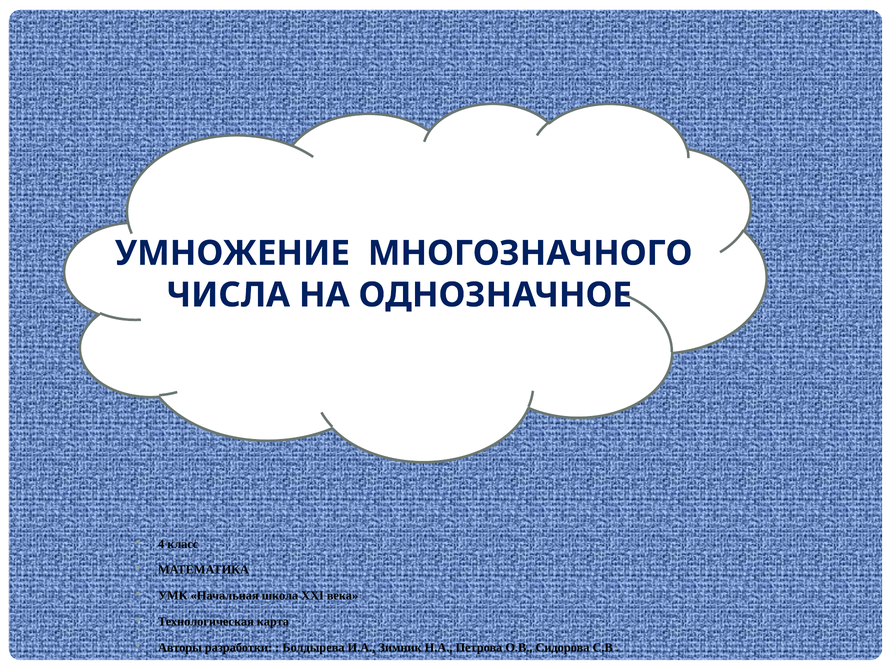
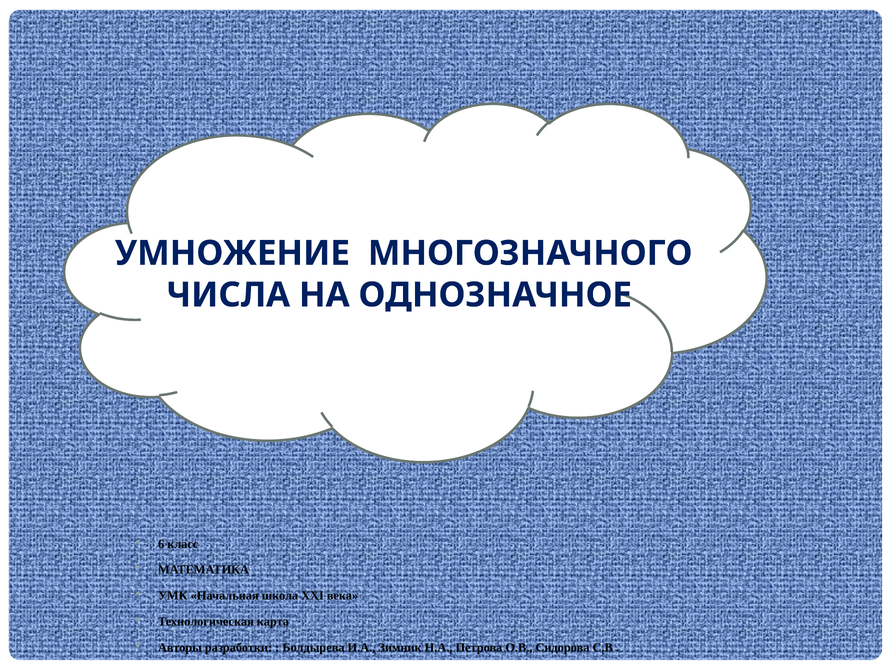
4: 4 -> 6 (161, 543)
